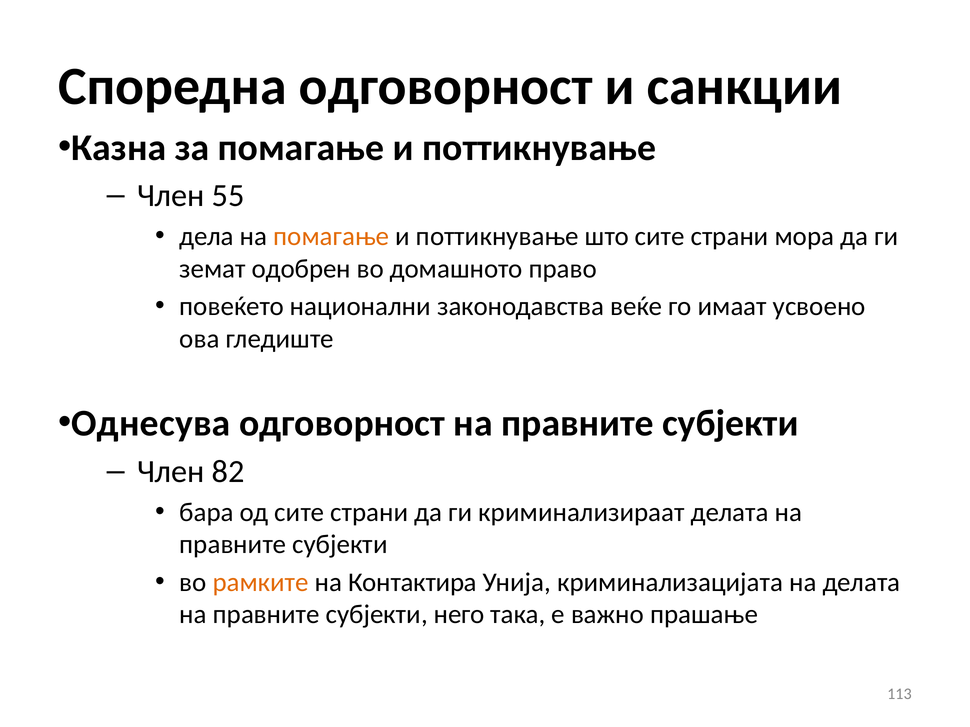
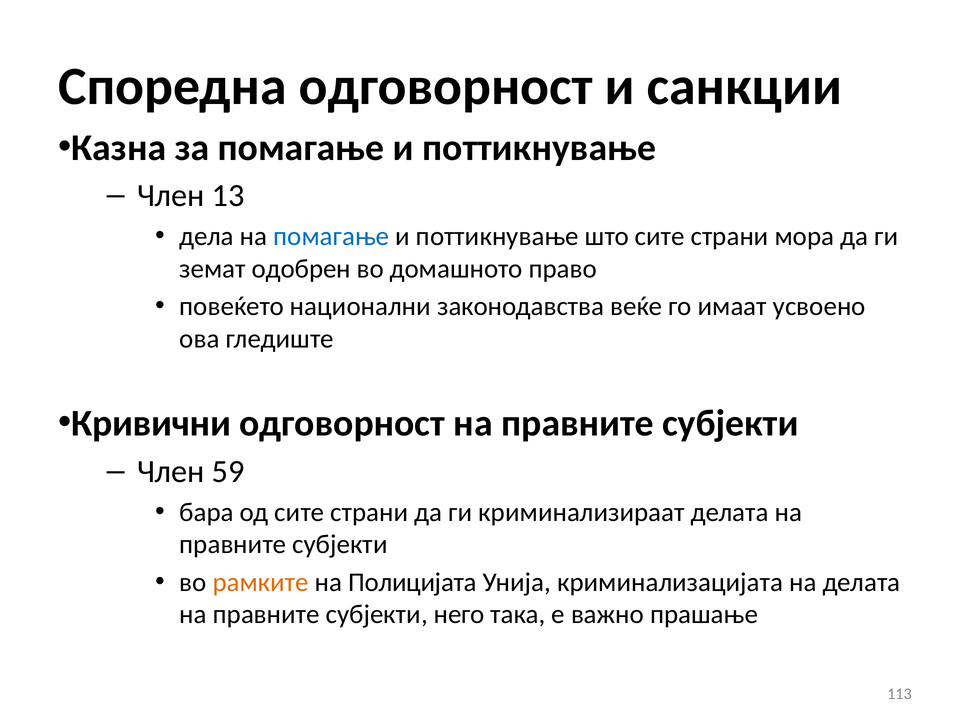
55: 55 -> 13 (228, 196)
помагање colour: orange -> blue (331, 237)
Однесува: Однесува -> Кривични (151, 424)
82: 82 -> 59 (228, 472)
Контактира: Контактира -> Полицијата (412, 583)
